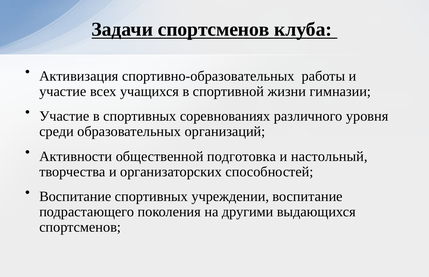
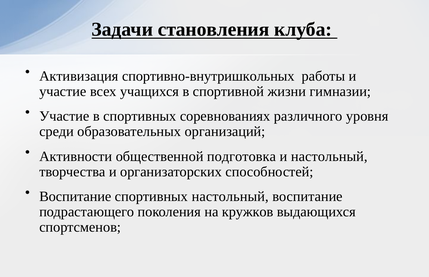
Задачи спортсменов: спортсменов -> становления (214, 29)
спортивно-образовательных: спортивно-образовательных -> спортивно-внутришкольных (208, 76)
спортивных учреждении: учреждении -> настольный (230, 197)
другими: другими -> кружков (248, 212)
